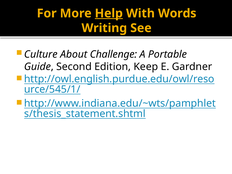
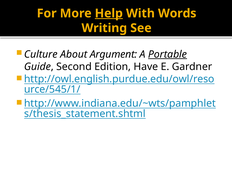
Challenge: Challenge -> Argument (114, 54)
Portable underline: none -> present (168, 54)
Keep: Keep -> Have (146, 67)
